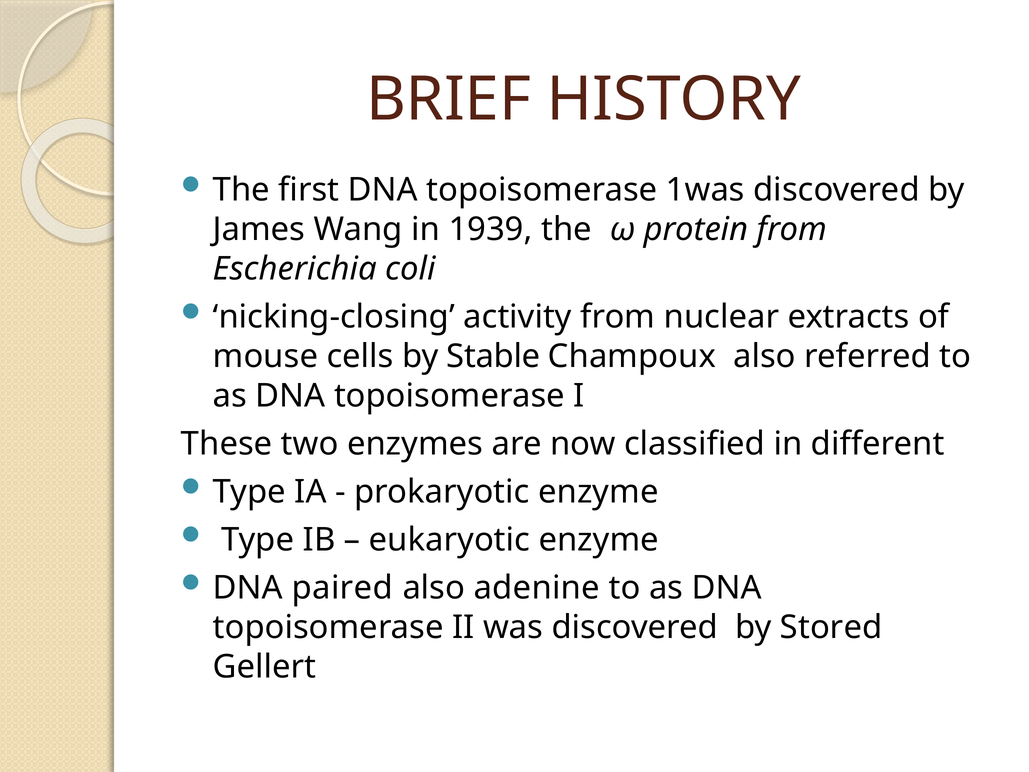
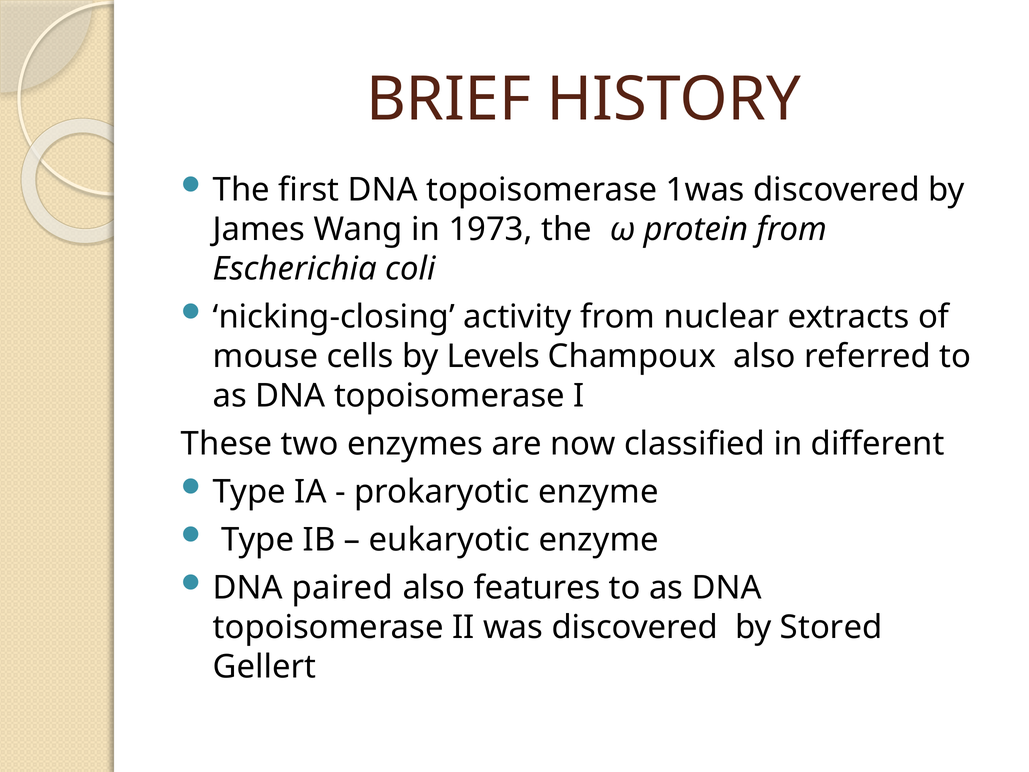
1939: 1939 -> 1973 (491, 229)
Stable: Stable -> Levels (493, 356)
adenine: adenine -> features (537, 588)
